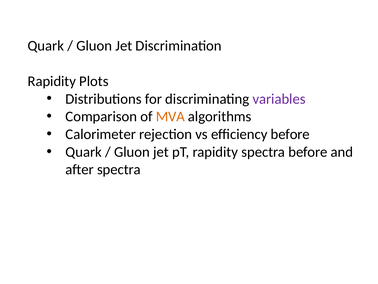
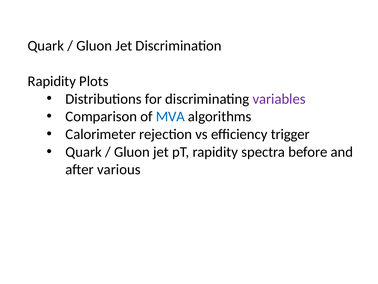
MVA colour: orange -> blue (170, 116)
efficiency before: before -> trigger (290, 134)
after spectra: spectra -> various (119, 169)
